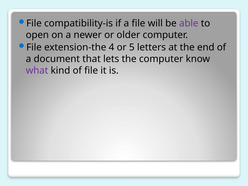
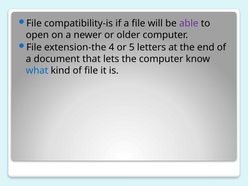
what colour: purple -> blue (37, 71)
